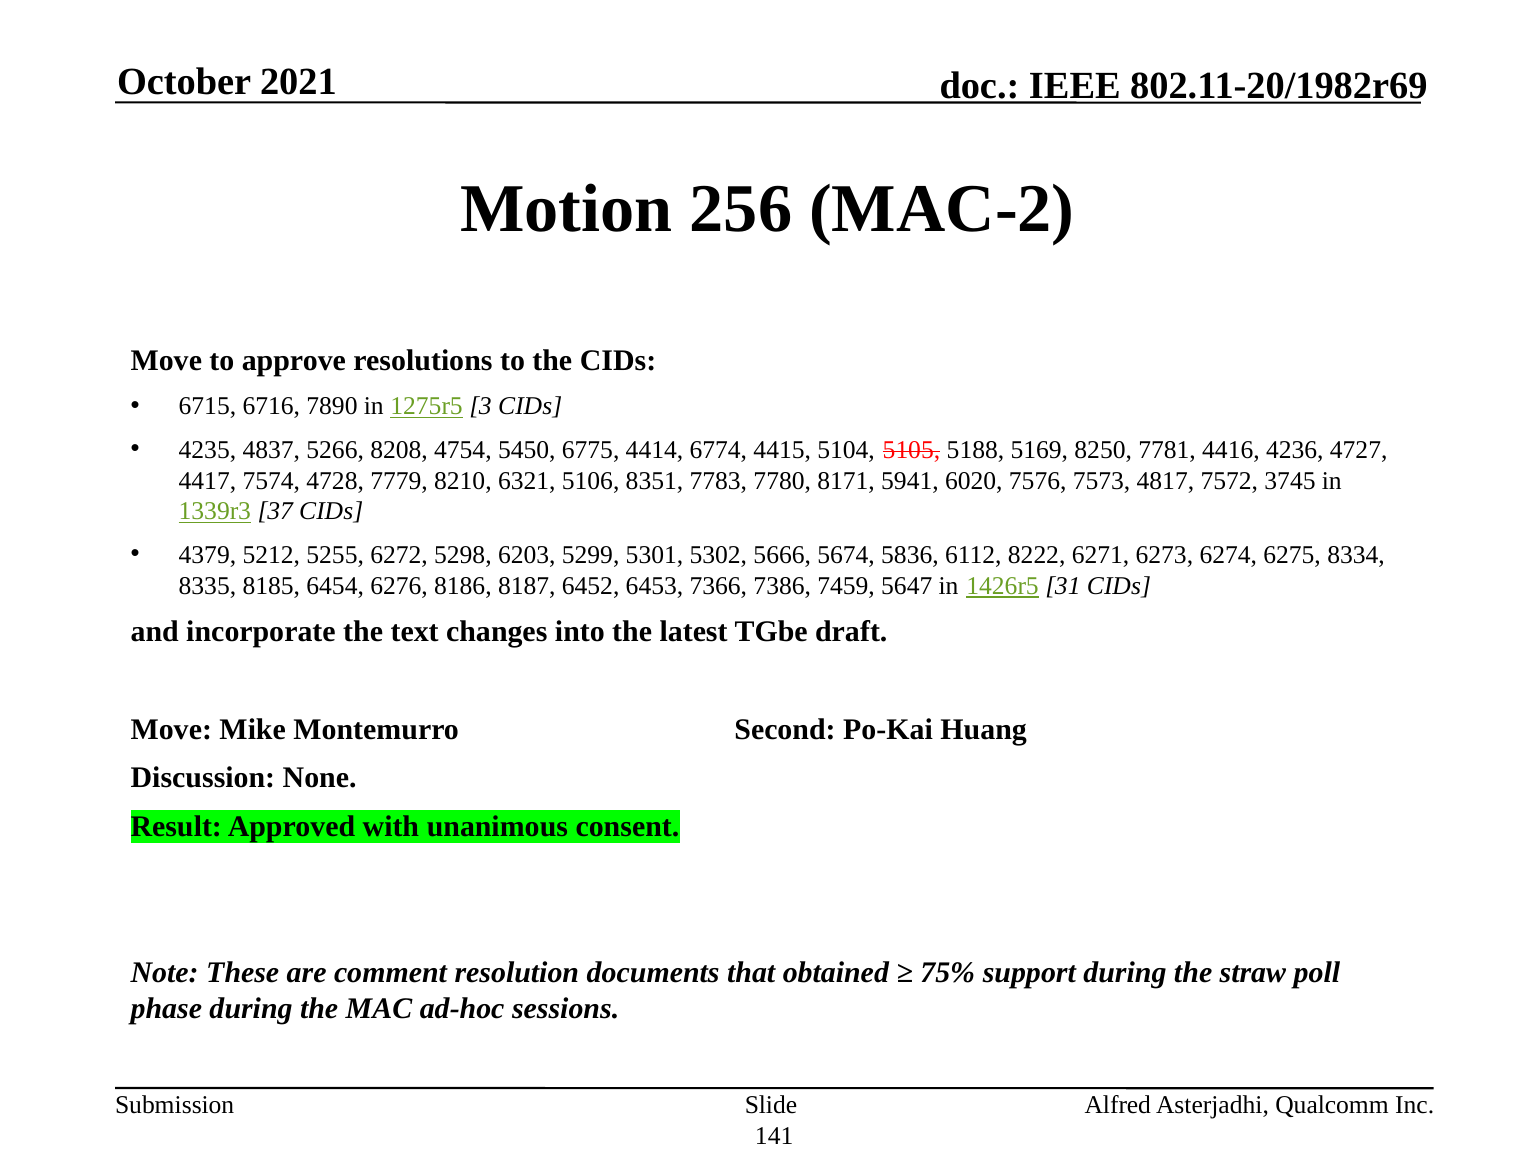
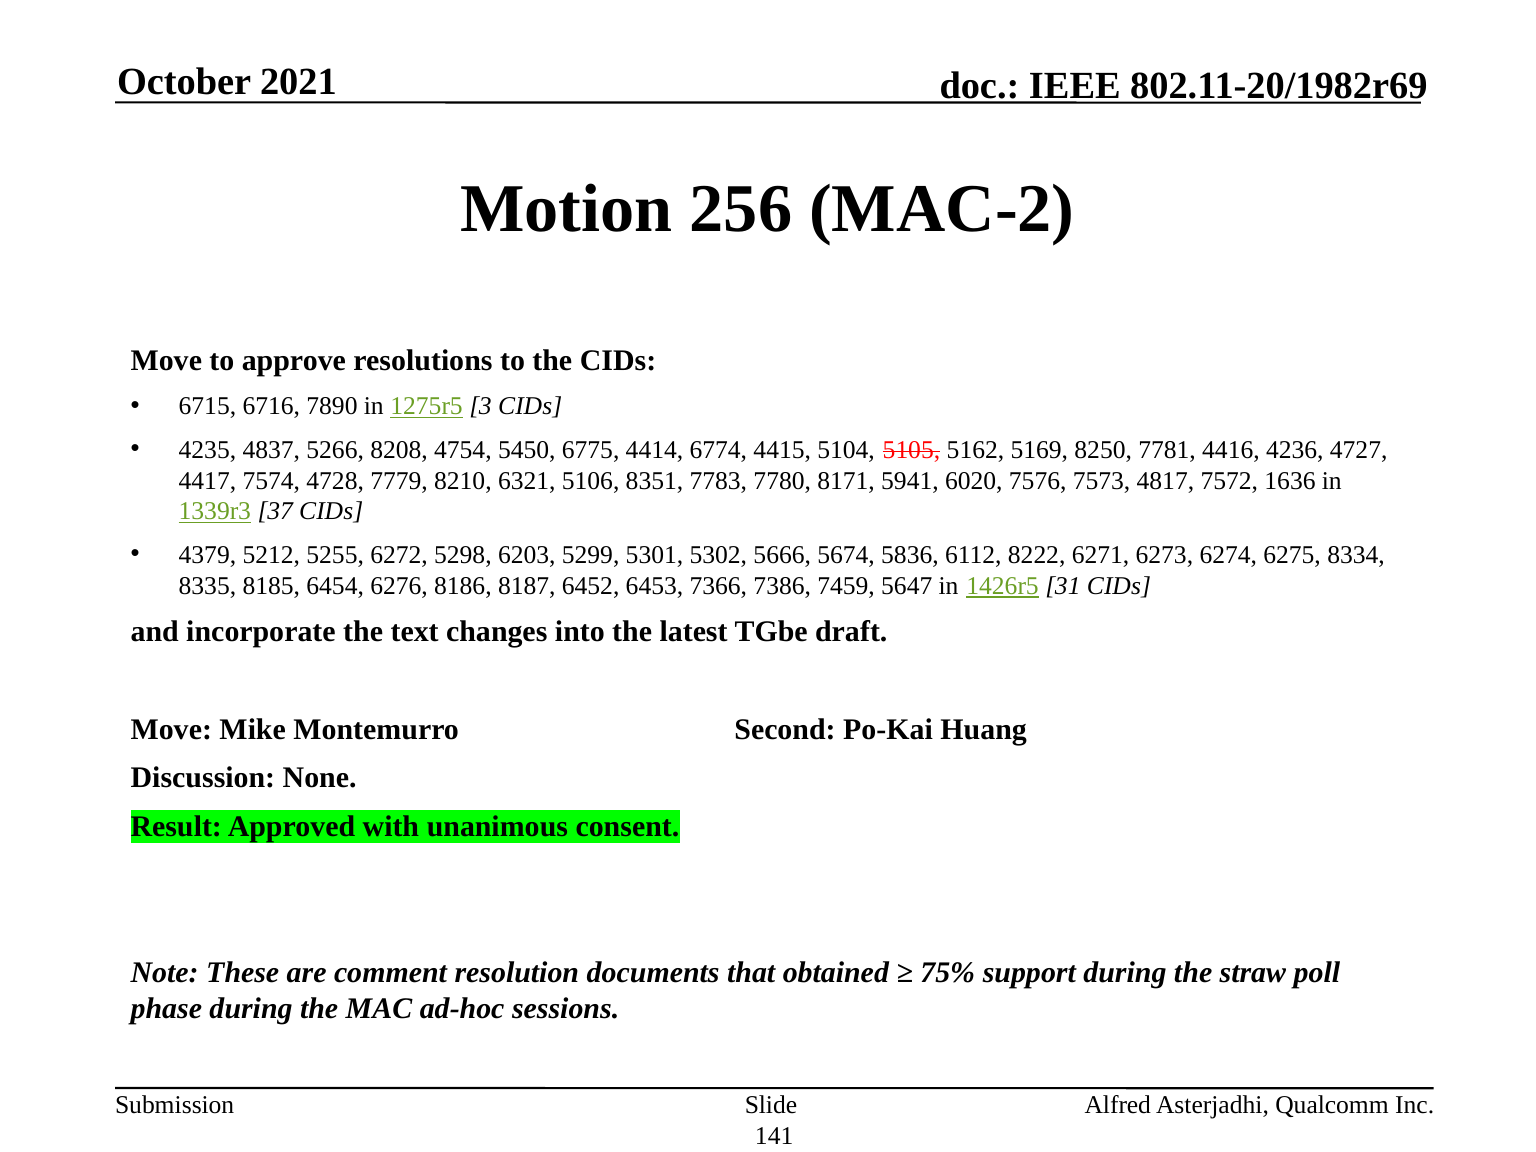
5188: 5188 -> 5162 (975, 450)
3745: 3745 -> 1636 (1290, 481)
